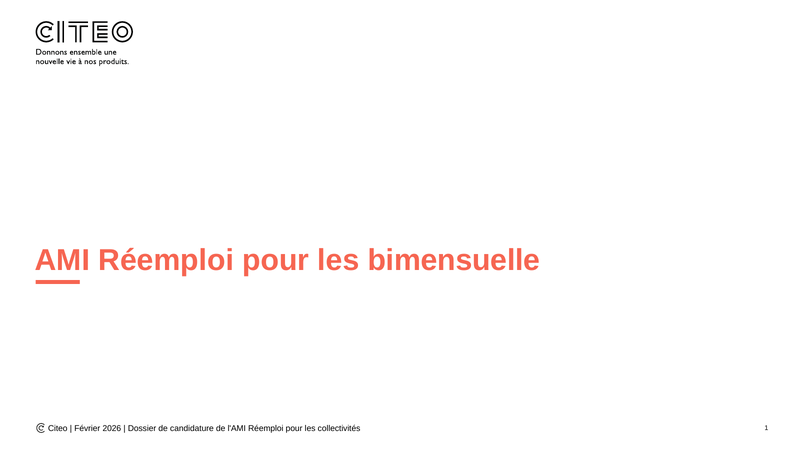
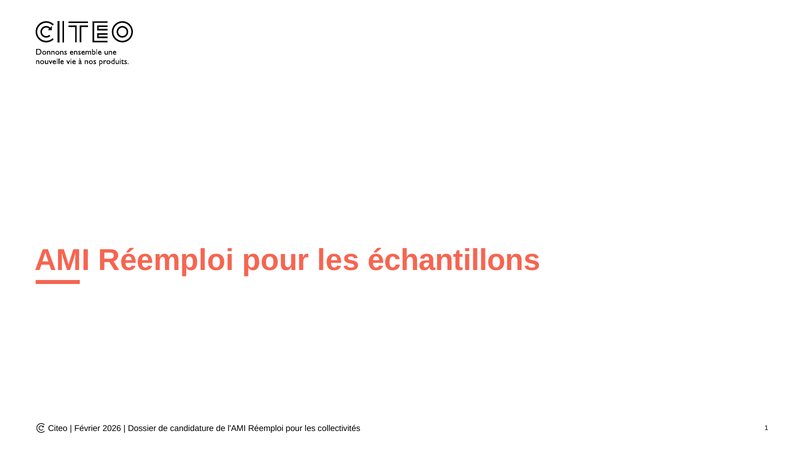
bimensuelle: bimensuelle -> échantillons (454, 260)
